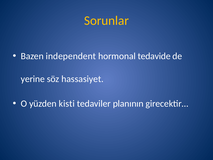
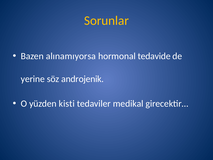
independent: independent -> alınamıyorsa (71, 56)
hassasiyet: hassasiyet -> androjenik (83, 79)
planının: planının -> medikal (128, 103)
